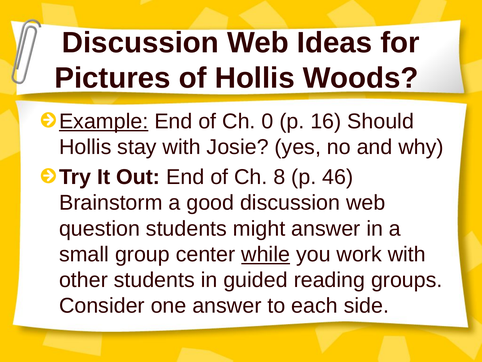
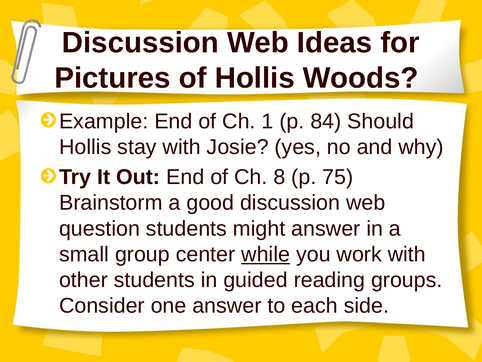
Example underline: present -> none (104, 121)
0: 0 -> 1 (267, 121)
16: 16 -> 84 (326, 121)
46: 46 -> 75 (338, 177)
